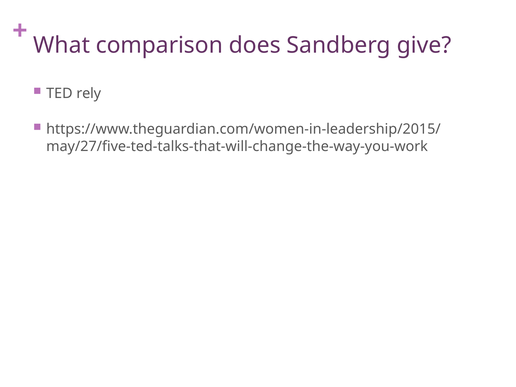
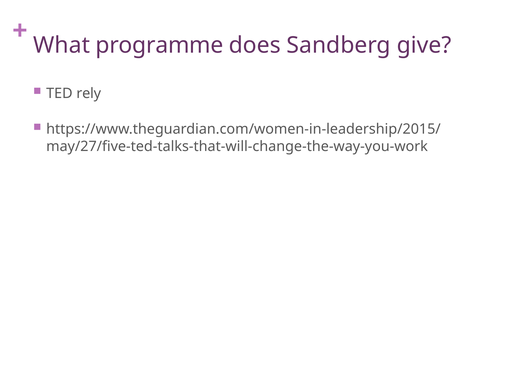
comparison: comparison -> programme (159, 45)
